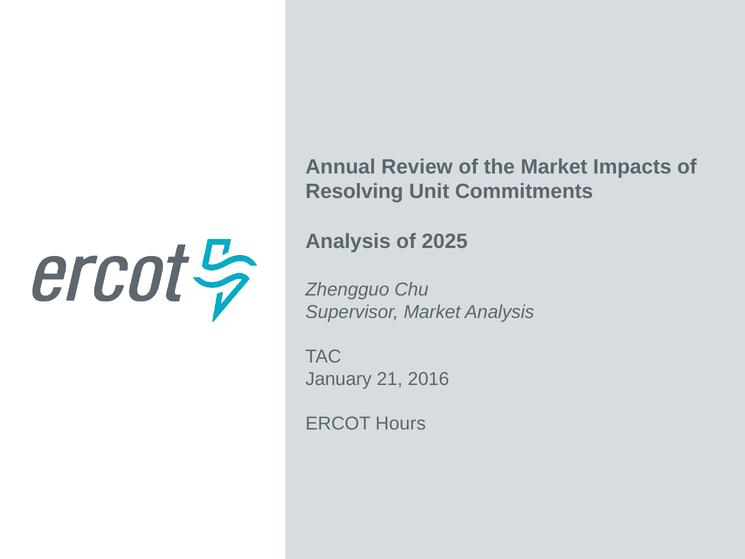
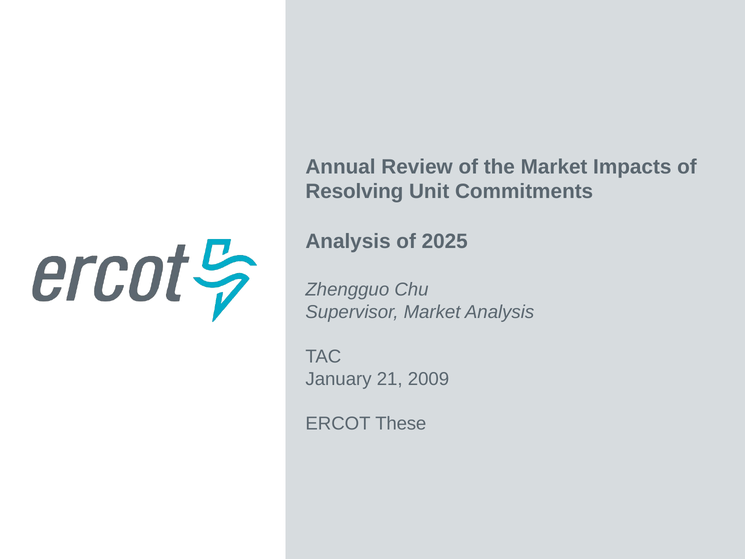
2016: 2016 -> 2009 (428, 379)
Hours: Hours -> These (401, 424)
